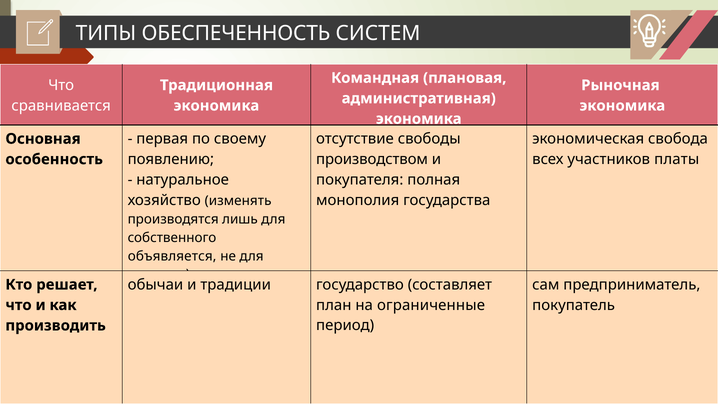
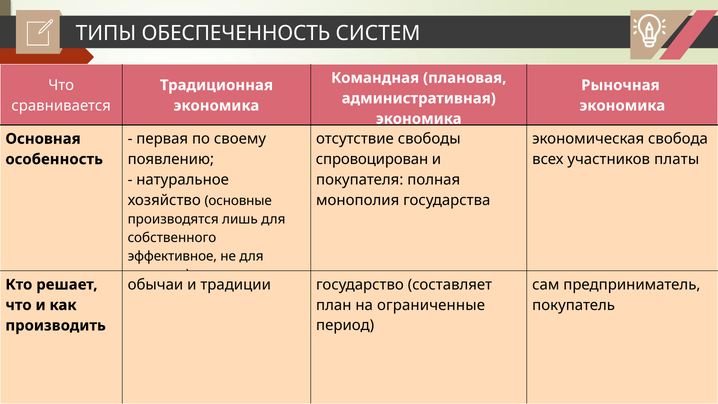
производством: производством -> спровоцирован (372, 159)
изменять: изменять -> основные (238, 201)
объявляется: объявляется -> эффективное (172, 256)
